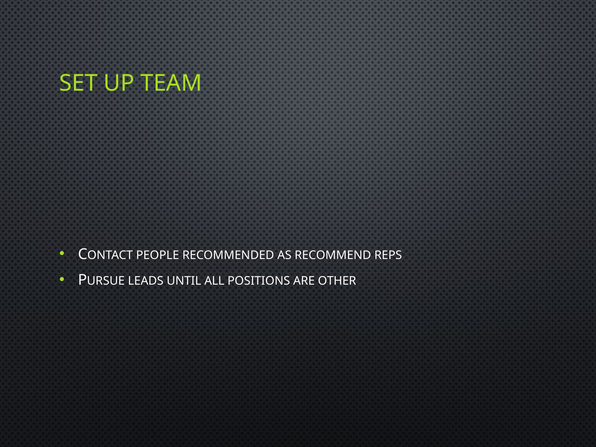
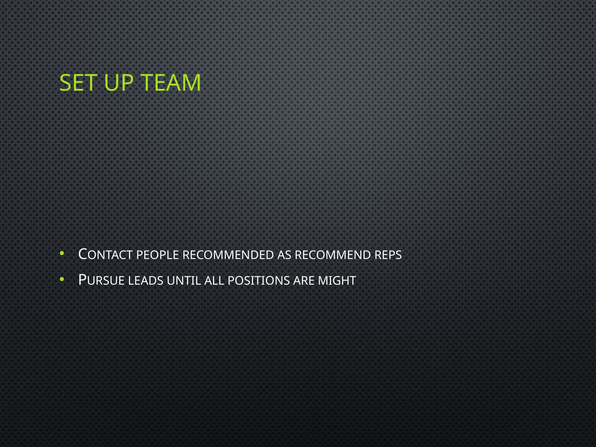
OTHER: OTHER -> MIGHT (337, 281)
